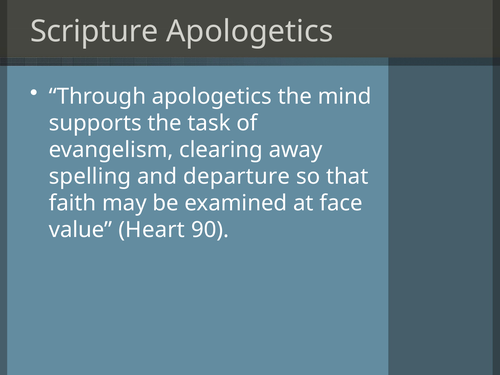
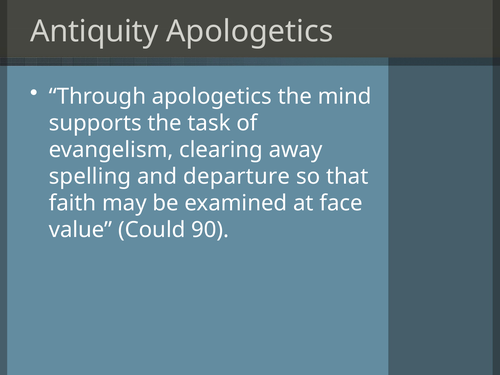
Scripture: Scripture -> Antiquity (94, 31)
Heart: Heart -> Could (152, 230)
